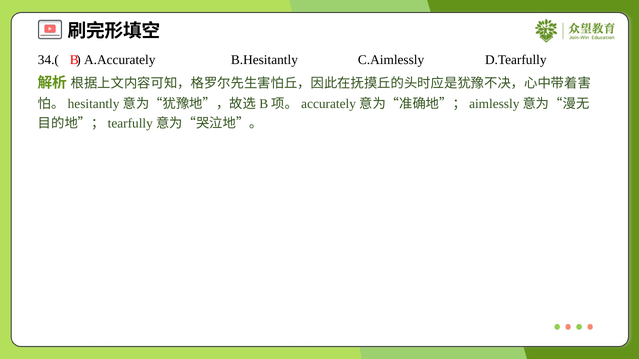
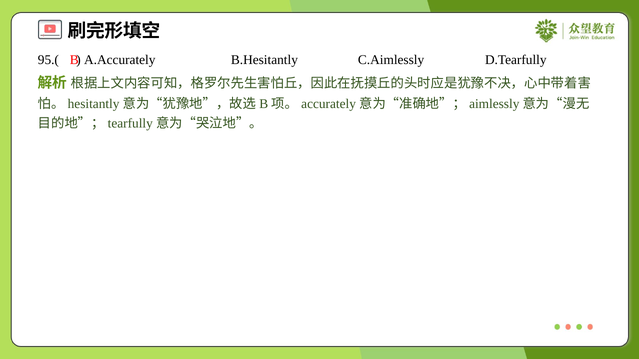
34.(: 34.( -> 95.( (48, 60)
